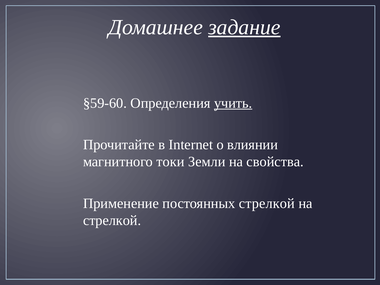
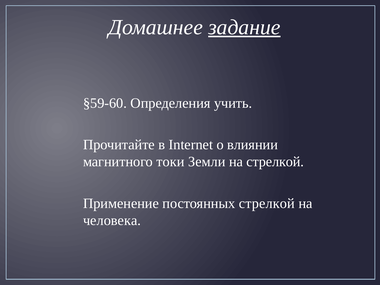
учить underline: present -> none (233, 103)
на свойства: свойства -> стрелкой (275, 162)
стрелкой: стрелкой -> человека (112, 221)
